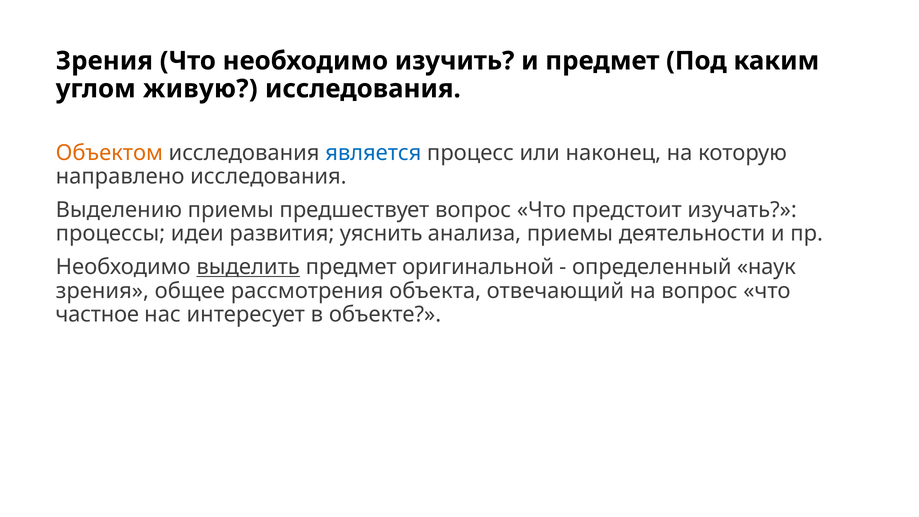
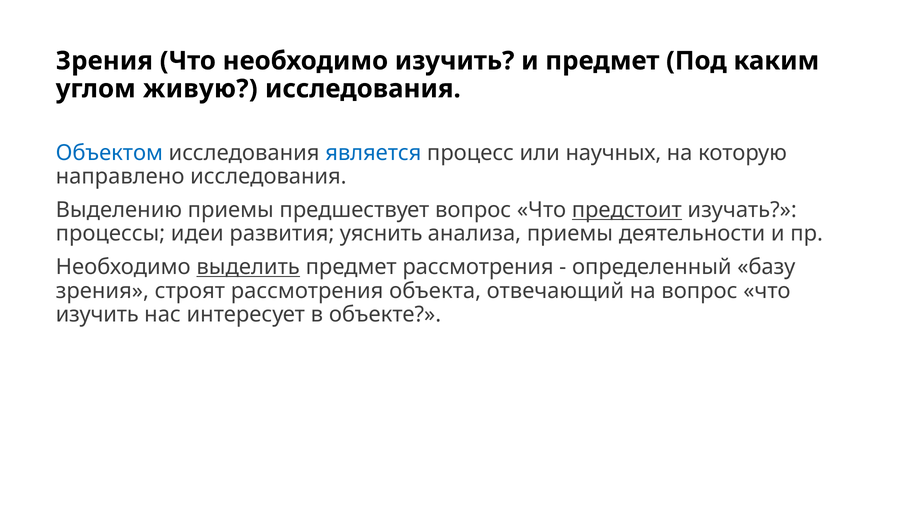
Объектом colour: orange -> blue (109, 153)
наконец: наконец -> научных (613, 153)
предстоит underline: none -> present (627, 210)
предмет оригинальной: оригинальной -> рассмотрения (478, 267)
наук: наук -> базу (766, 267)
общее: общее -> строят (190, 291)
частное: частное -> изучить (97, 315)
